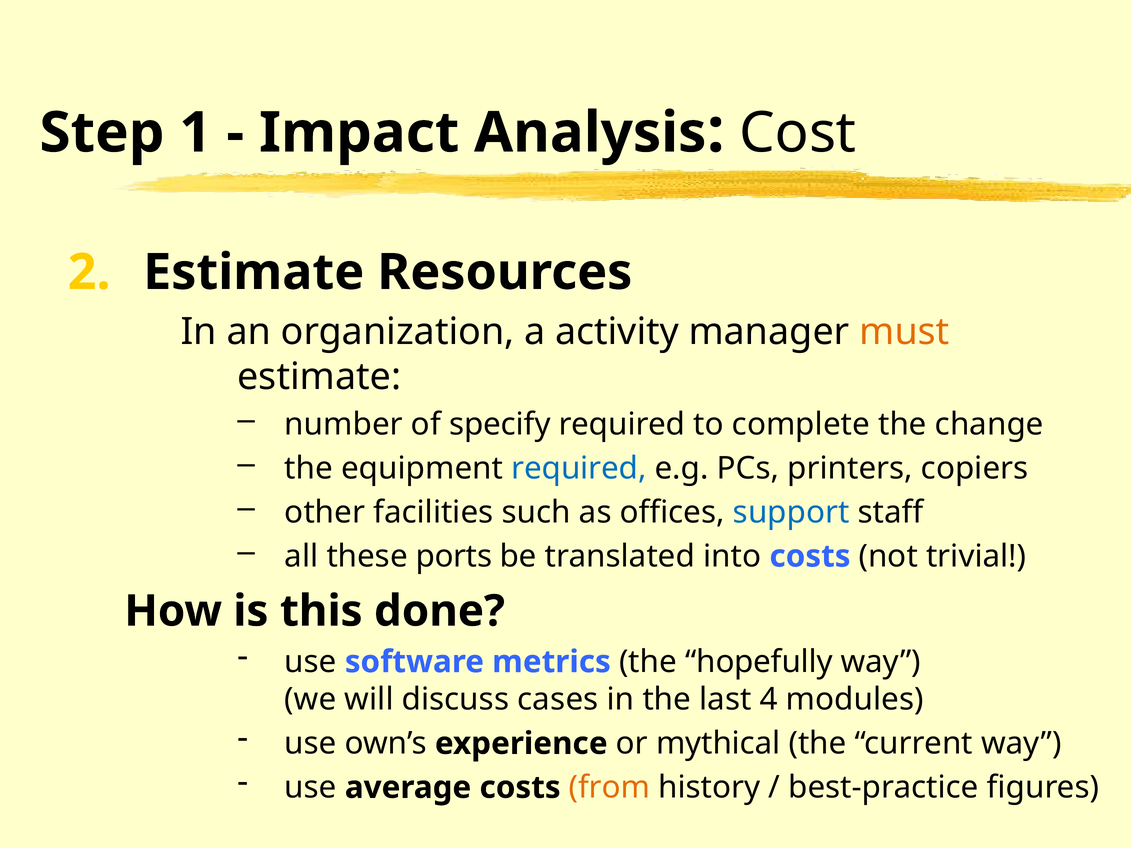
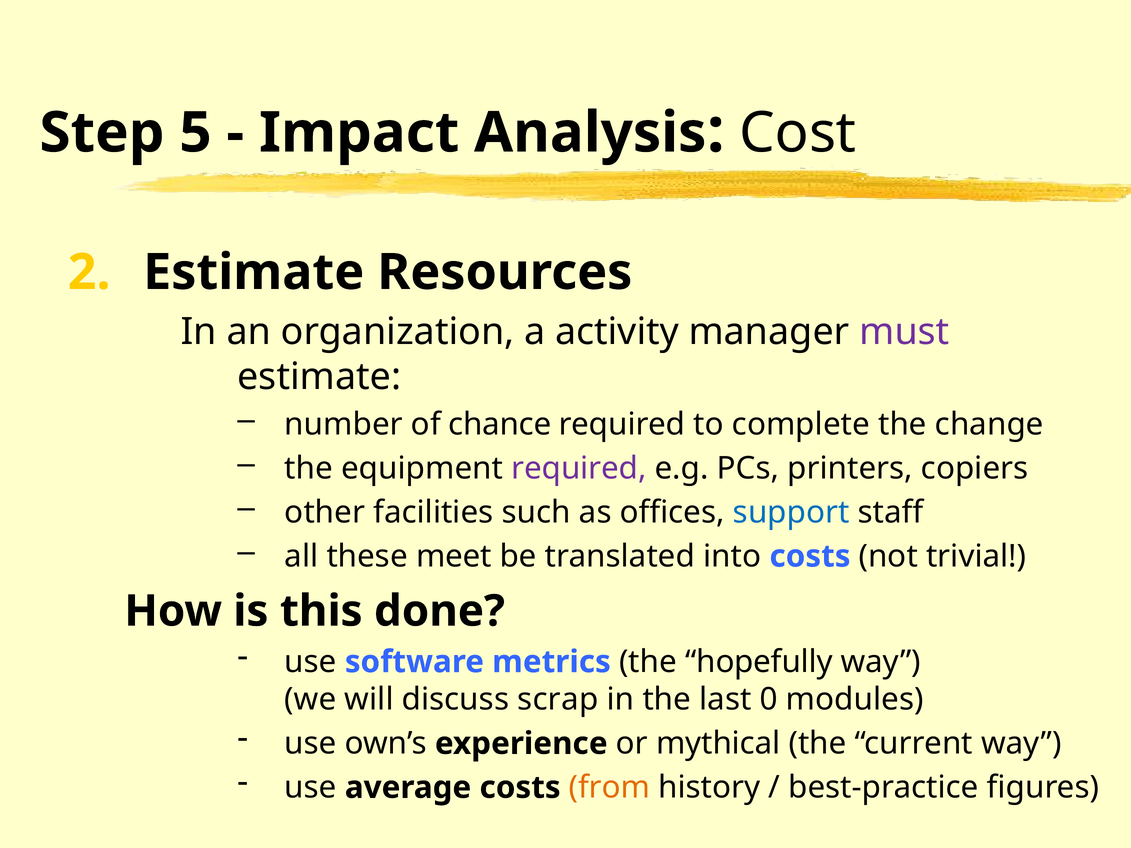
1: 1 -> 5 (195, 133)
must colour: orange -> purple (904, 332)
specify: specify -> chance (500, 424)
required colour: blue -> purple (579, 468)
ports: ports -> meet (454, 556)
cases: cases -> scrap (558, 700)
4: 4 -> 0 (769, 700)
